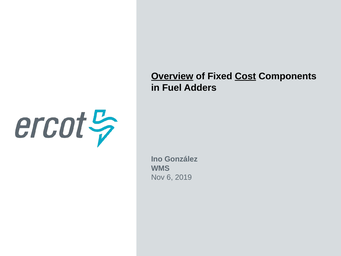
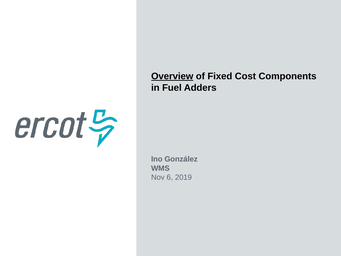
Cost underline: present -> none (245, 76)
